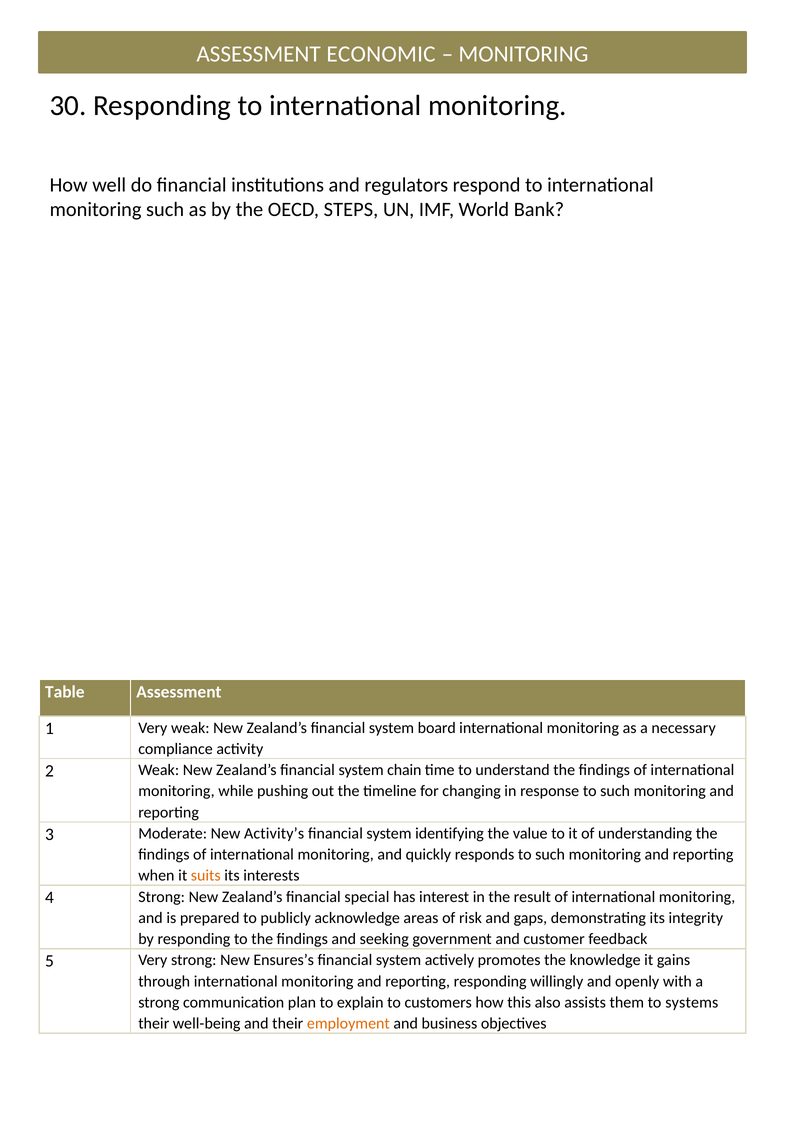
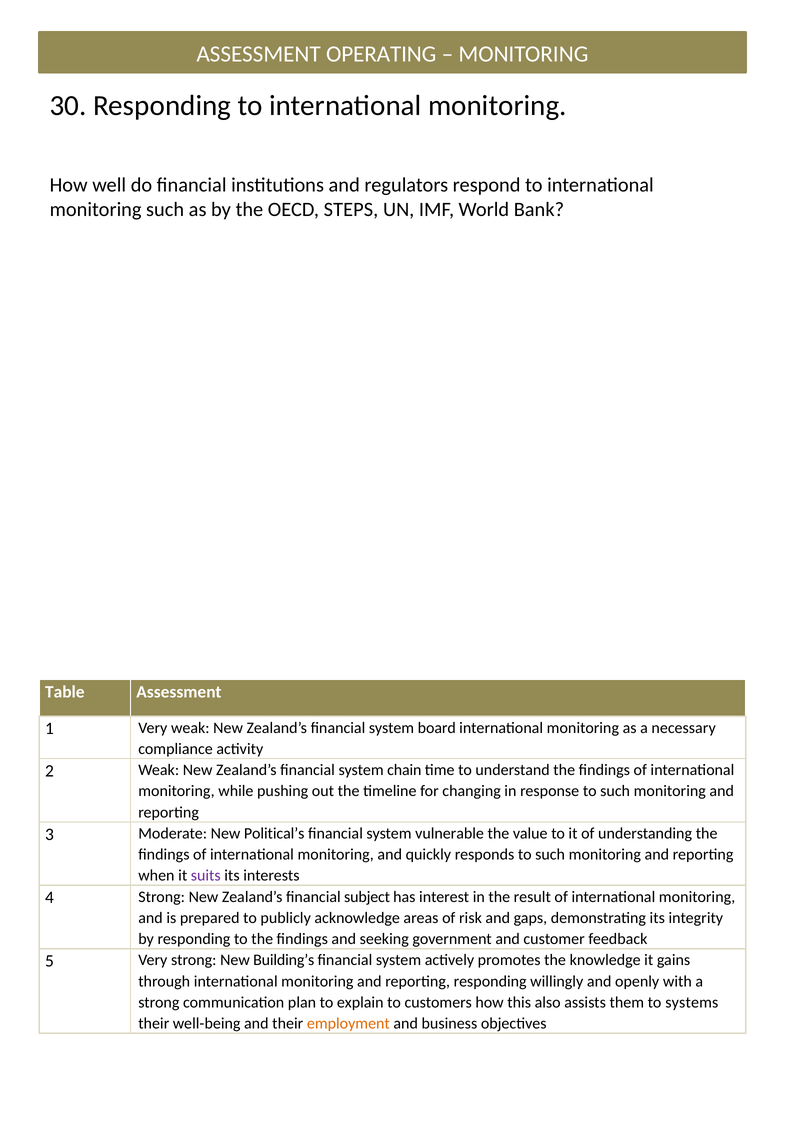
ECONOMIC: ECONOMIC -> OPERATING (381, 54)
Activity’s: Activity’s -> Political’s (274, 833)
identifying: identifying -> vulnerable (450, 833)
suits colour: orange -> purple (206, 875)
special: special -> subject (367, 896)
Ensures’s: Ensures’s -> Building’s (284, 959)
